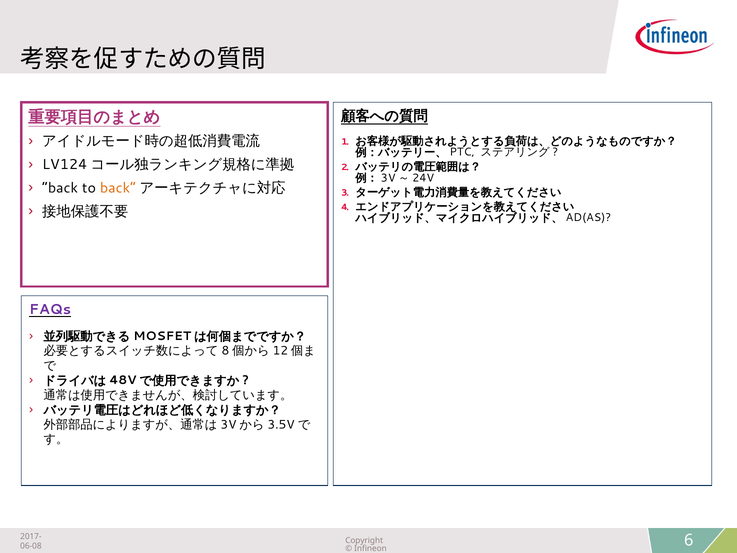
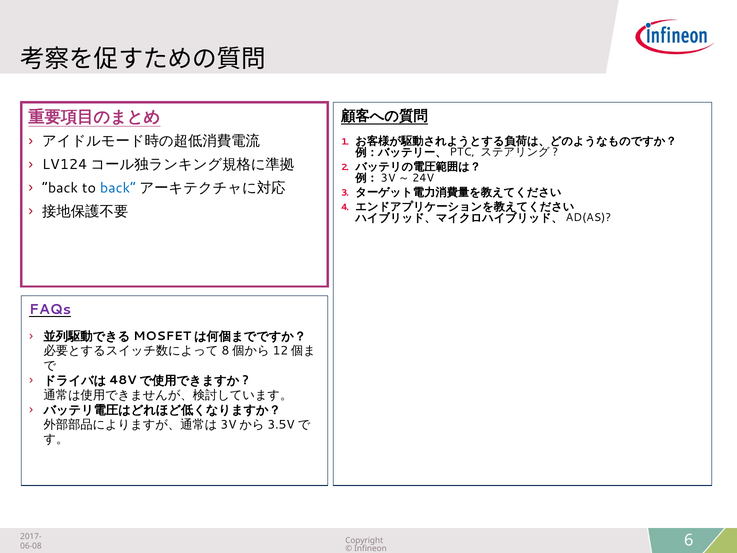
back colour: orange -> blue (118, 188)
